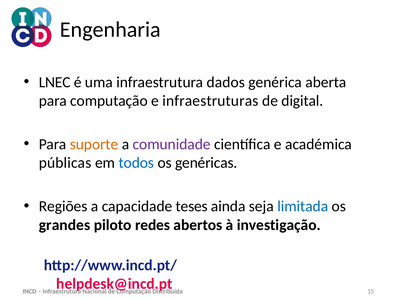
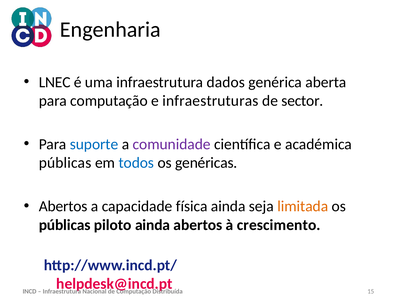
digital: digital -> sector (302, 101)
suporte colour: orange -> blue (94, 144)
Regiões: Regiões -> Abertos (63, 206)
teses: teses -> física (192, 206)
limitada colour: blue -> orange (303, 206)
grandes: grandes -> públicas (65, 225)
piloto redes: redes -> ainda (153, 225)
investigação: investigação -> crescimento (279, 225)
